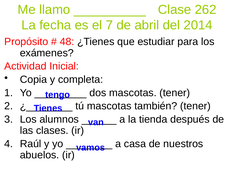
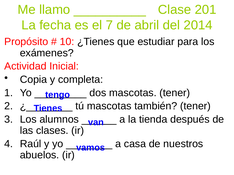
262: 262 -> 201 (206, 10)
48: 48 -> 10 (67, 42)
